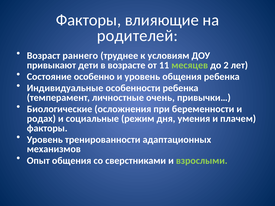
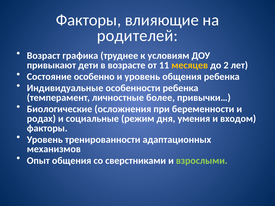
раннего: раннего -> графика (80, 56)
месяцев colour: light green -> yellow (190, 65)
очень: очень -> более (160, 98)
плачем: плачем -> входом (238, 119)
